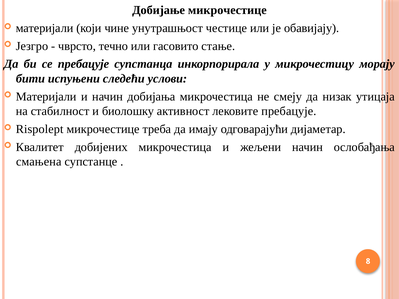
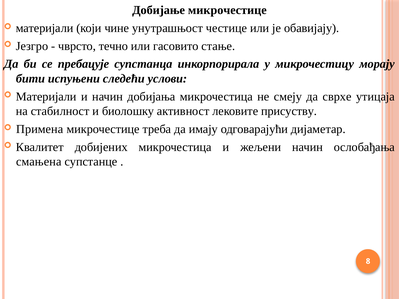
низак: низак -> сврхе (337, 97)
лековите пребацује: пребацује -> присуству (289, 111)
Rispolept: Rispolept -> Примена (40, 129)
